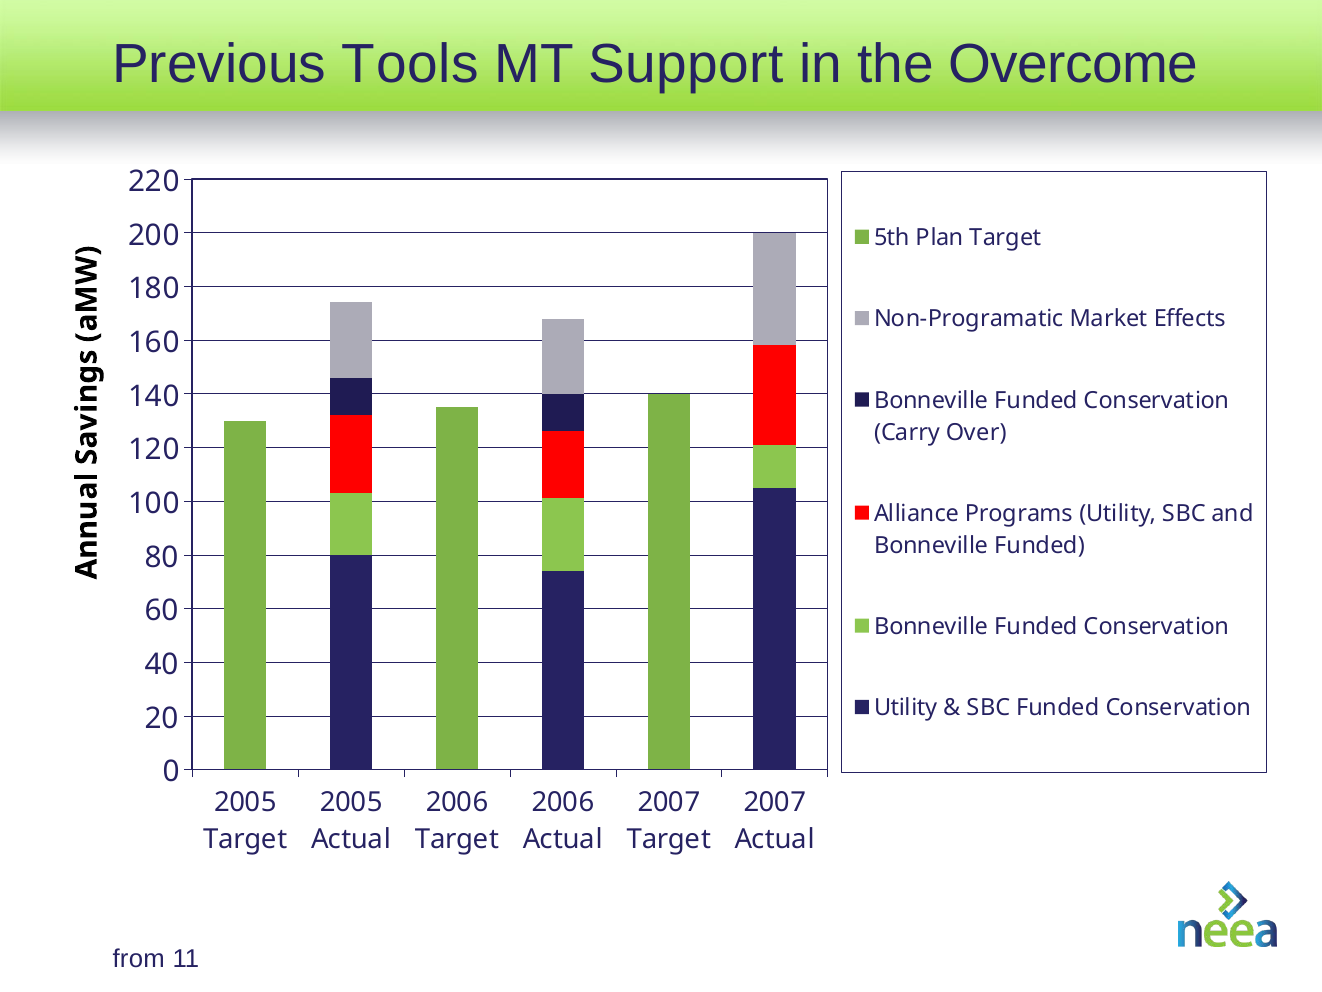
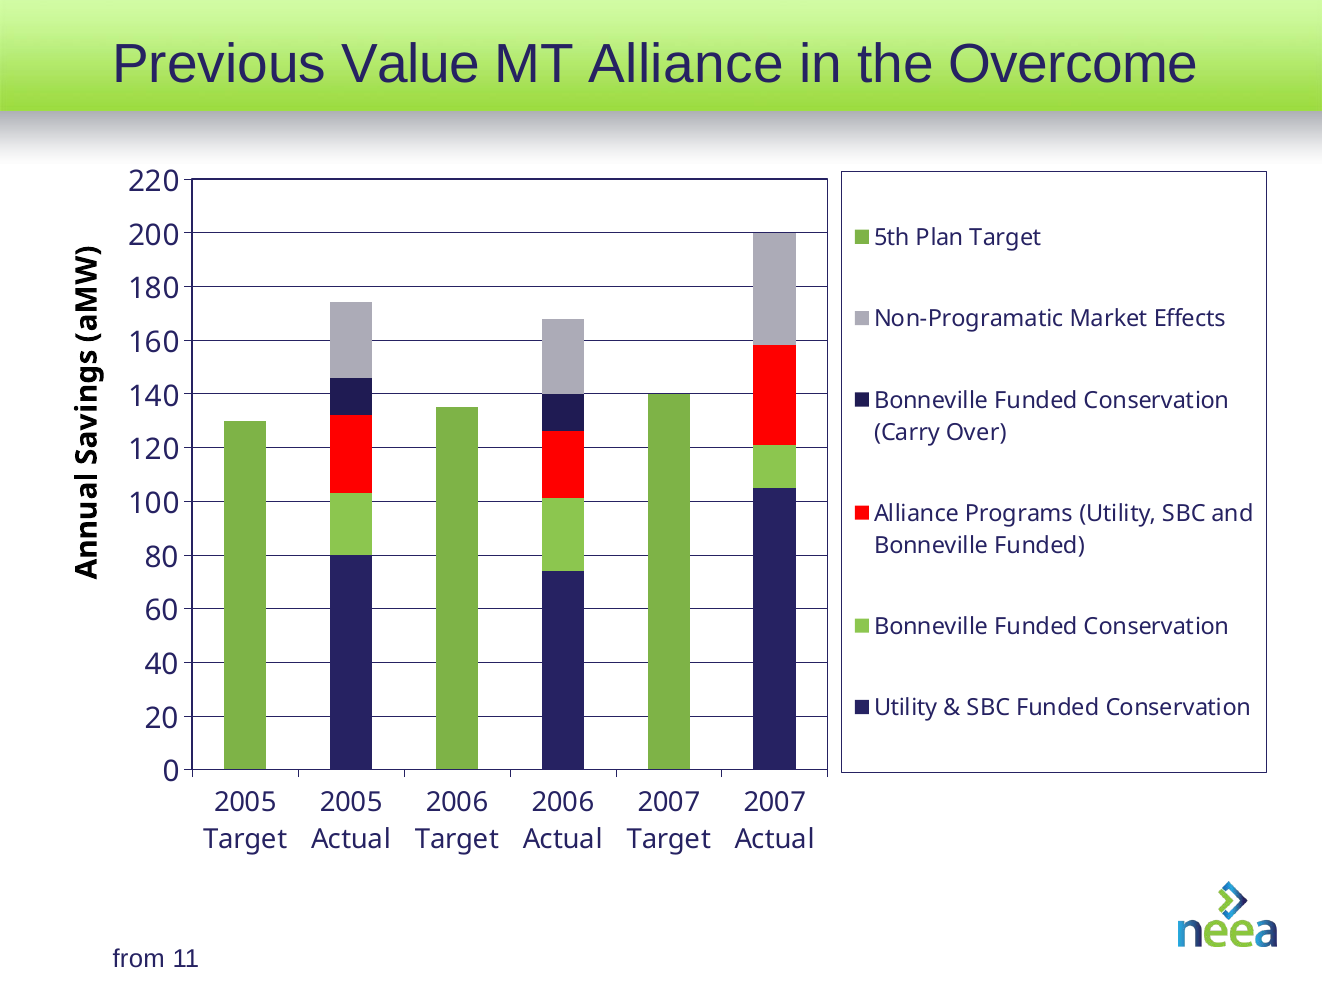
Tools: Tools -> Value (411, 64)
MT Support: Support -> Alliance (686, 64)
